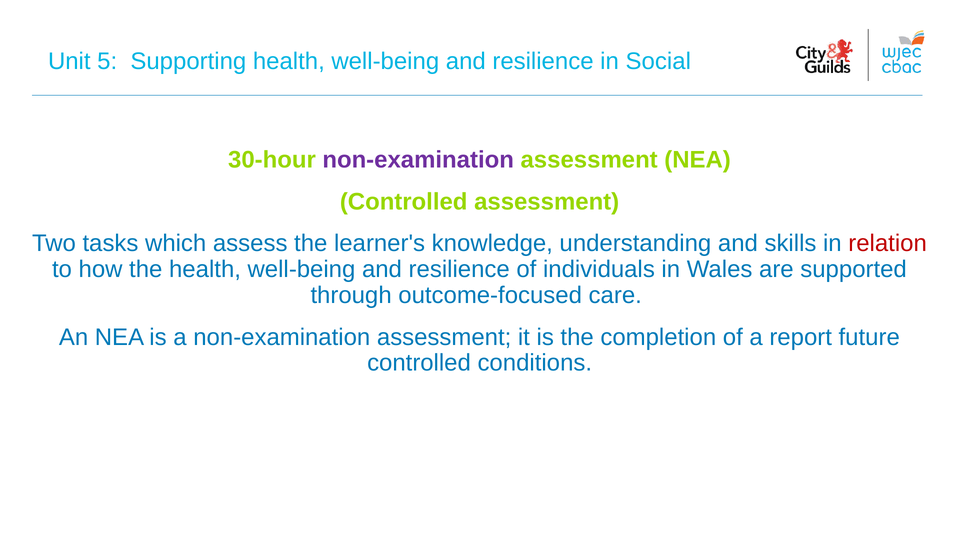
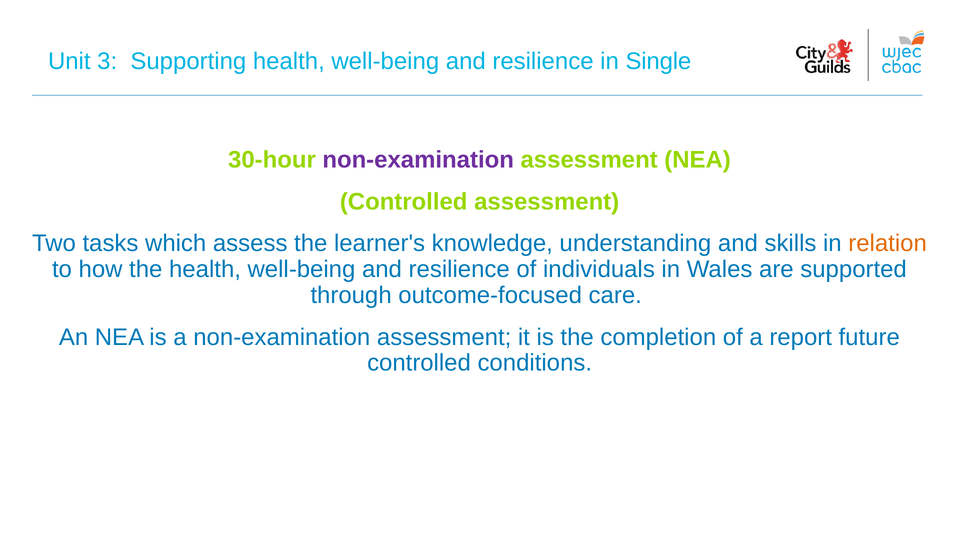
5: 5 -> 3 (107, 61)
Social: Social -> Single (658, 61)
relation colour: red -> orange (888, 244)
